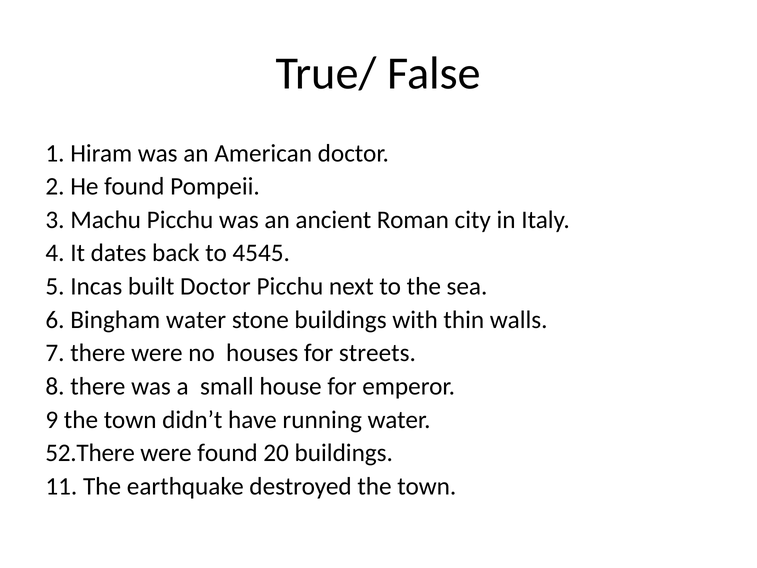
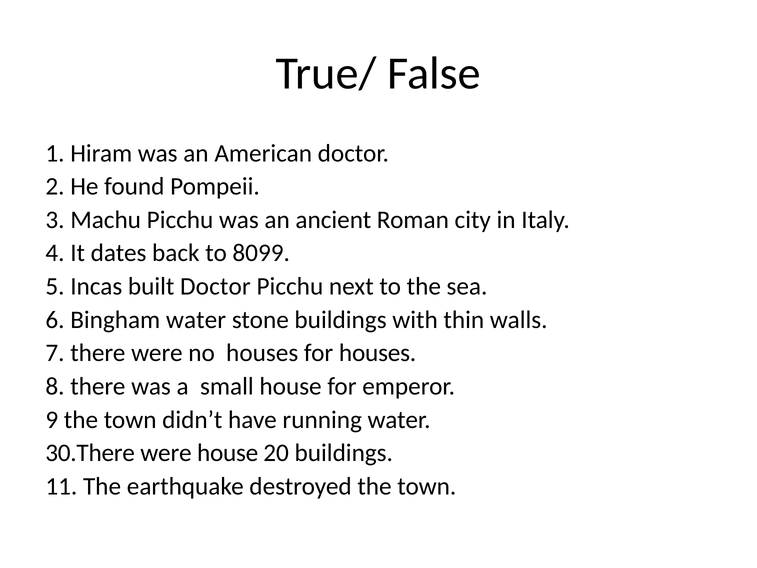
4545: 4545 -> 8099 (261, 253)
for streets: streets -> houses (378, 353)
52.There: 52.There -> 30.There (90, 453)
were found: found -> house (228, 453)
